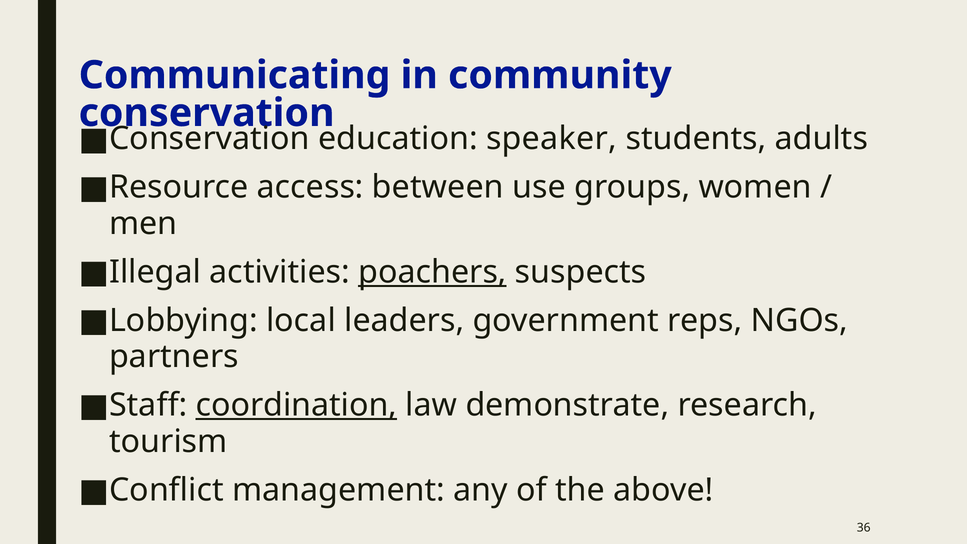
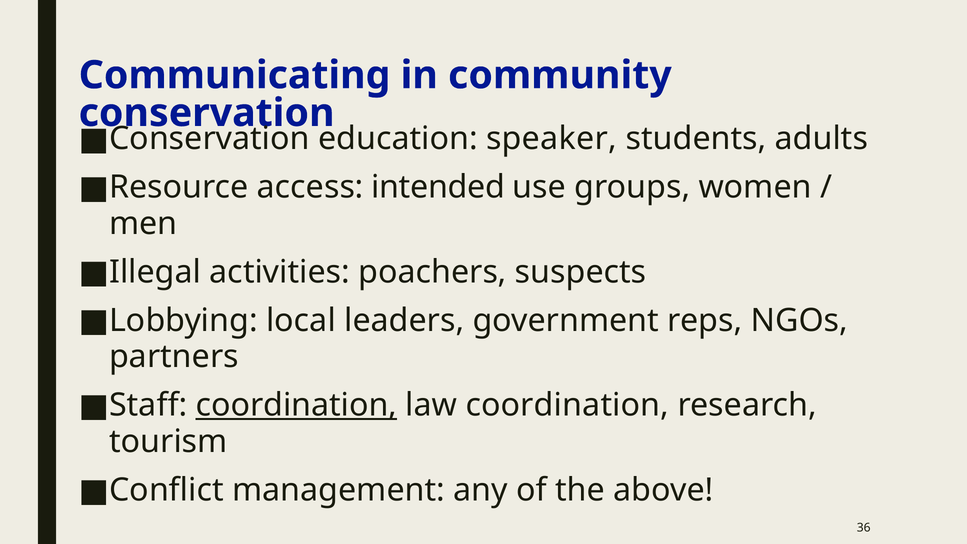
between: between -> intended (438, 187)
poachers underline: present -> none (432, 272)
law demonstrate: demonstrate -> coordination (567, 405)
